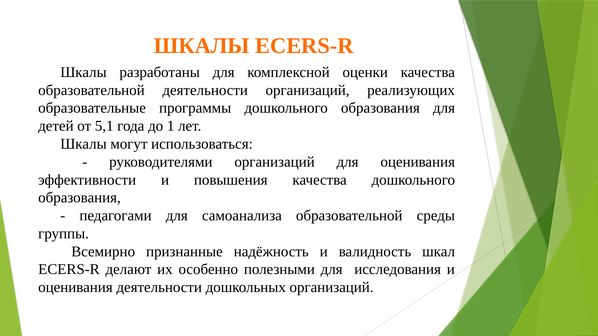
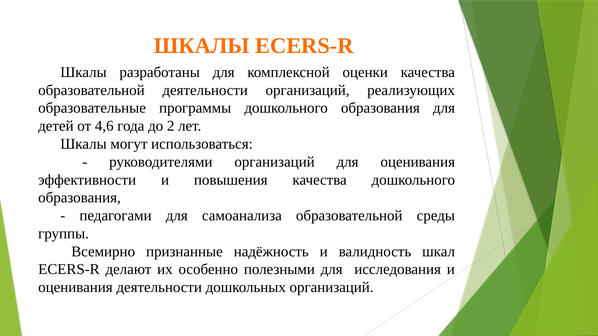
5,1: 5,1 -> 4,6 (104, 126)
1: 1 -> 2 (171, 126)
